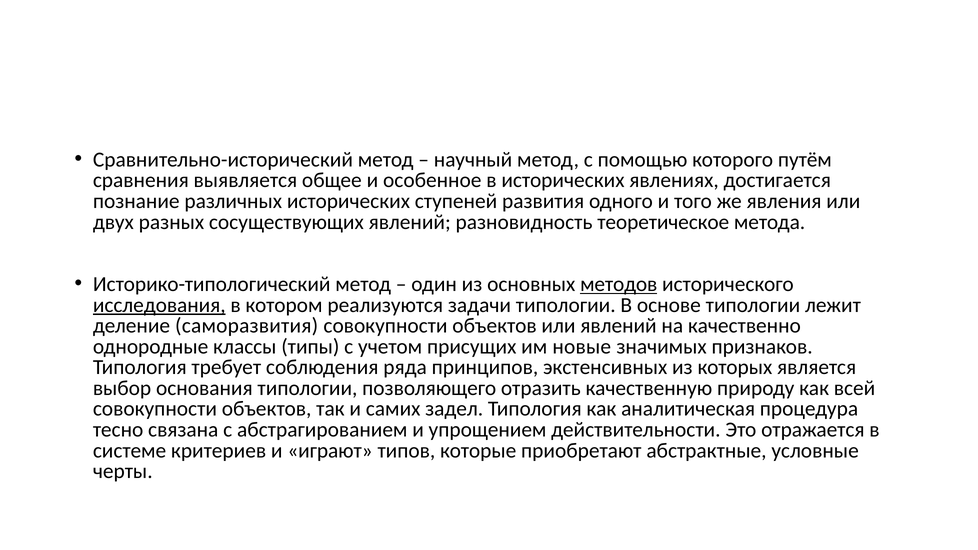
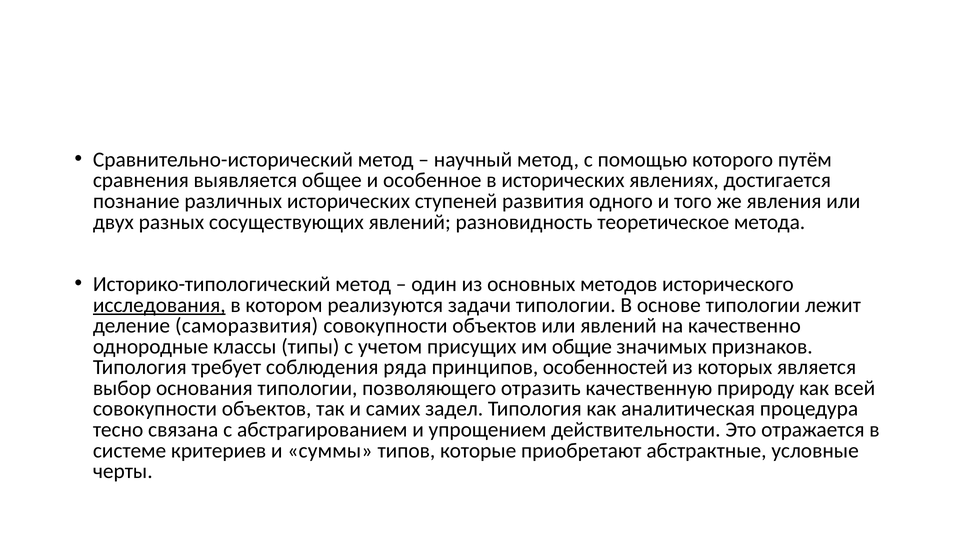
методов underline: present -> none (619, 284)
новые: новые -> общие (582, 347)
экстенсивных: экстенсивных -> особенностей (605, 367)
играют: играют -> суммы (330, 451)
